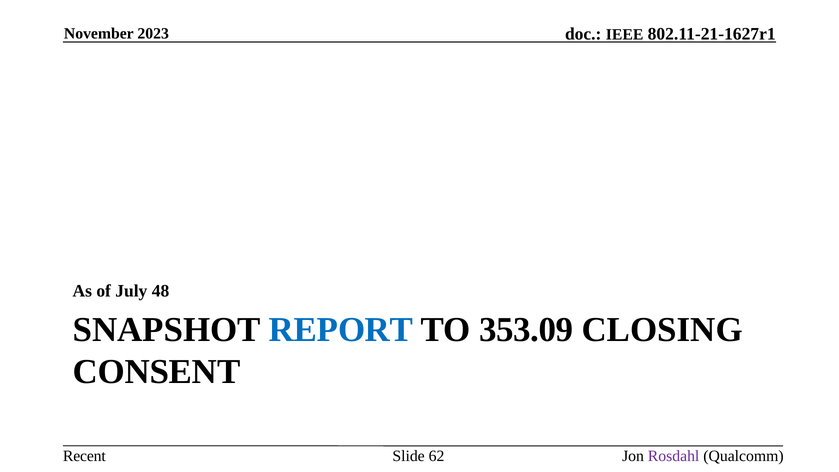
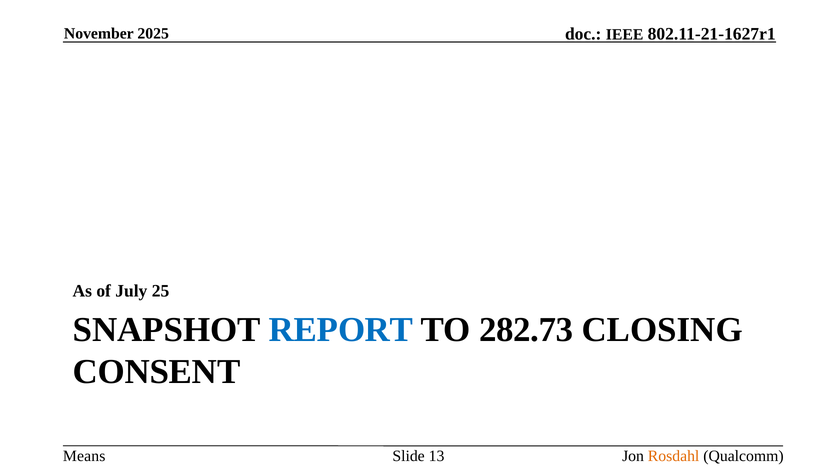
2023: 2023 -> 2025 (153, 33)
48: 48 -> 25 (161, 291)
353.09: 353.09 -> 282.73 (526, 330)
Recent: Recent -> Means (84, 456)
62: 62 -> 13 (437, 456)
Rosdahl colour: purple -> orange (674, 456)
